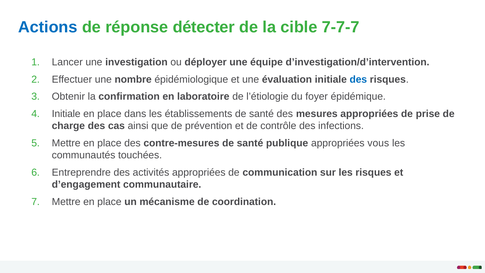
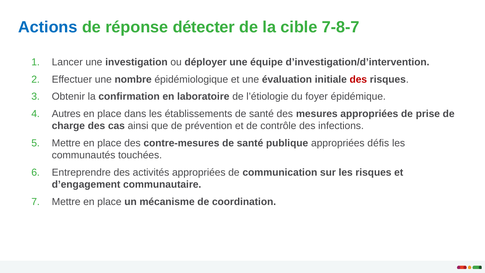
7-7-7: 7-7-7 -> 7-8-7 (341, 27)
des colour: blue -> red (358, 79)
Initiale: Initiale -> Autres (66, 114)
vous: vous -> défis (378, 143)
